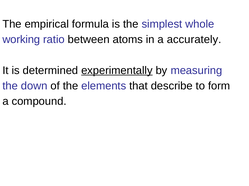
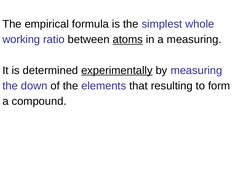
atoms underline: none -> present (128, 40)
a accurately: accurately -> measuring (194, 40)
describe: describe -> resulting (172, 86)
